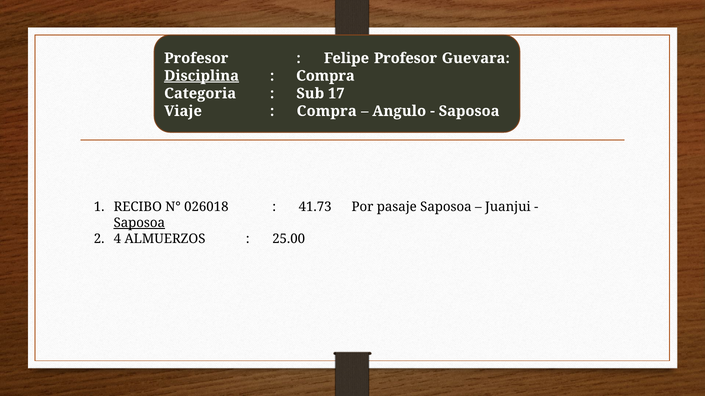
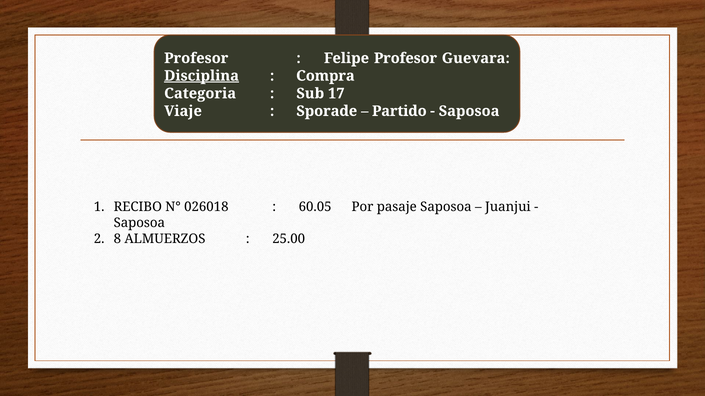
Compra: Compra -> Sporade (327, 111)
Angulo: Angulo -> Partido (399, 111)
41.73: 41.73 -> 60.05 (315, 207)
Saposoa underline: present -> none (139, 223)
4: 4 -> 8 (117, 239)
